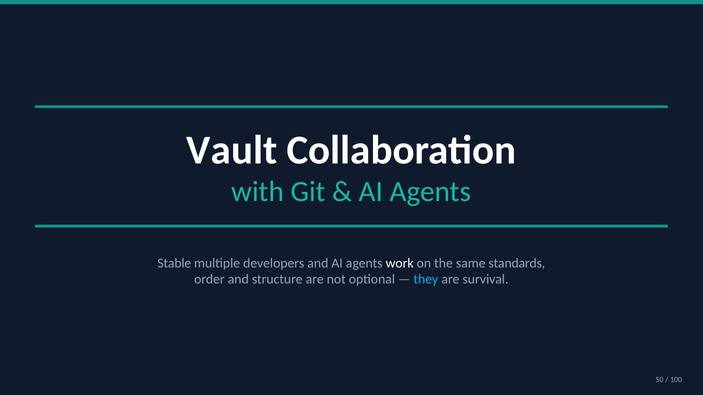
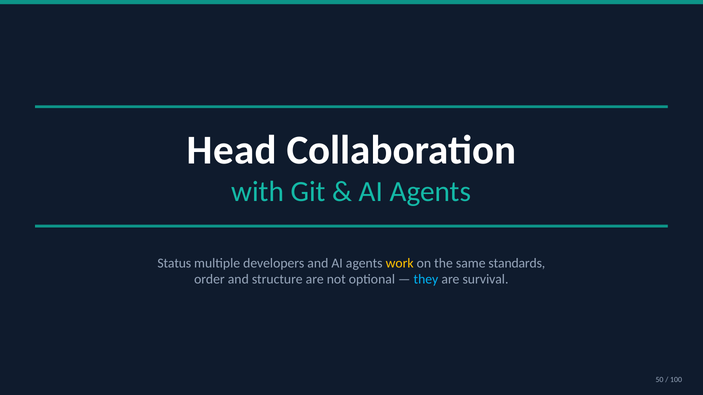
Vault: Vault -> Head (232, 150)
Stable: Stable -> Status (174, 263)
work colour: white -> yellow (400, 263)
